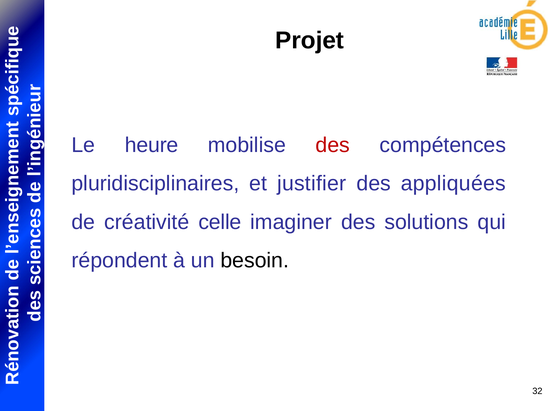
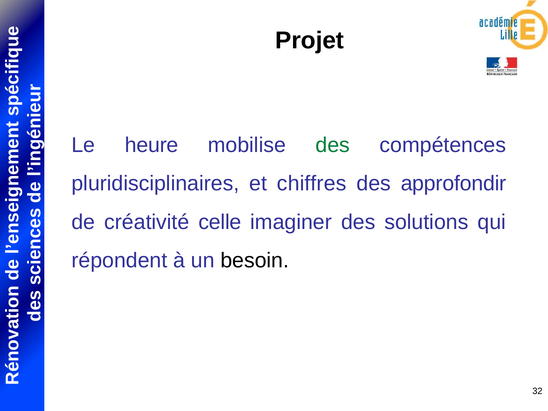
des colour: red -> green (333, 145)
justifier: justifier -> chiffres (312, 184)
appliquées: appliquées -> approfondir (454, 184)
